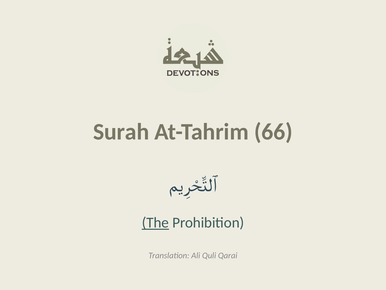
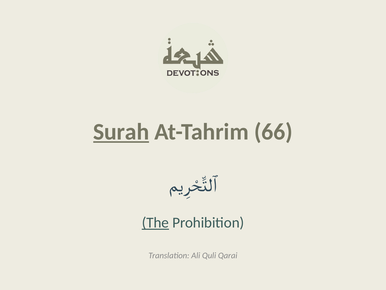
Surah underline: none -> present (121, 132)
